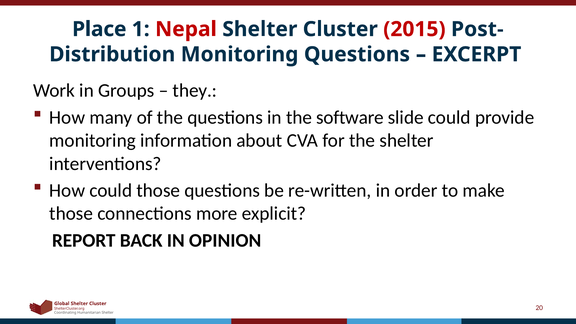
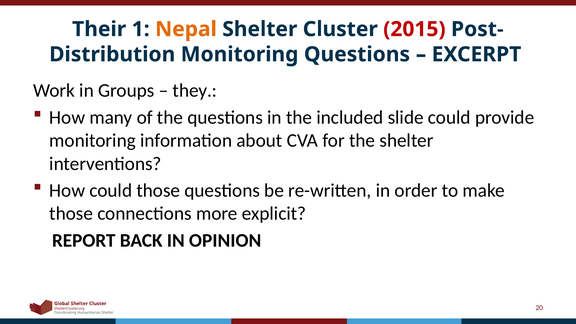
Place: Place -> Their (99, 29)
Nepal colour: red -> orange (186, 29)
software: software -> included (350, 118)
